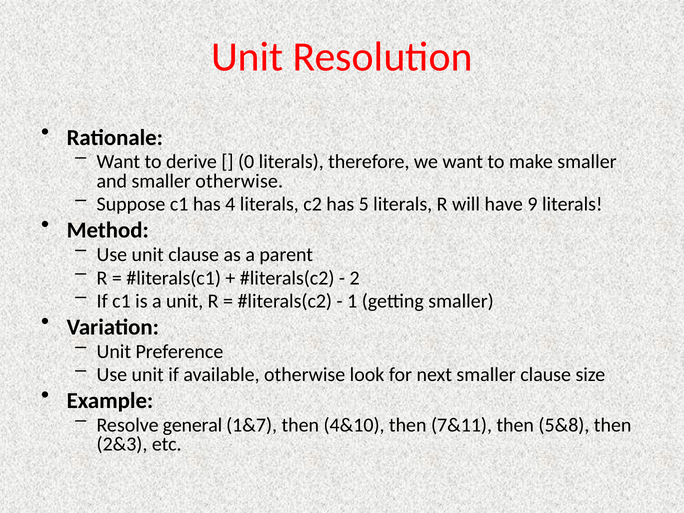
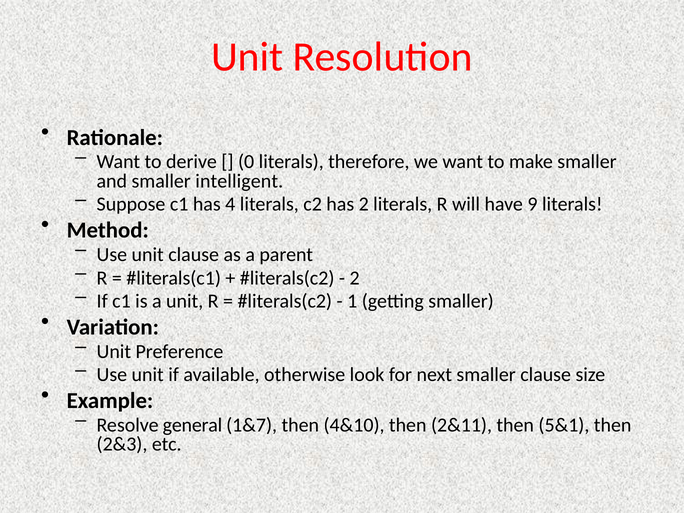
smaller otherwise: otherwise -> intelligent (239, 181)
has 5: 5 -> 2 (364, 204)
7&11: 7&11 -> 2&11 (462, 425)
5&8: 5&8 -> 5&1 (564, 425)
